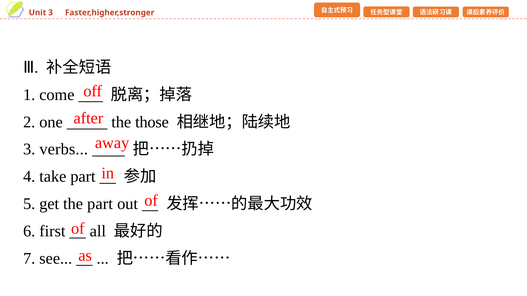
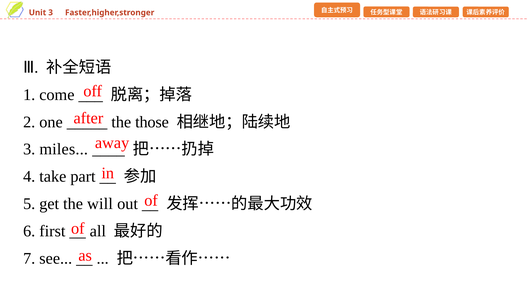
verbs: verbs -> miles (64, 149)
the part: part -> will (100, 204)
